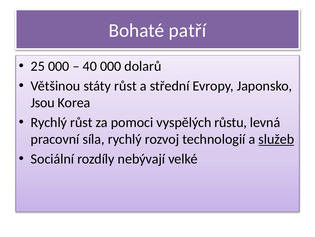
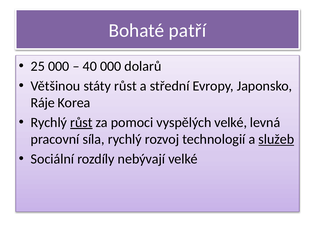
Jsou: Jsou -> Ráje (43, 102)
růst underline: none -> present (81, 122)
vyspělých růstu: růstu -> velké (231, 122)
